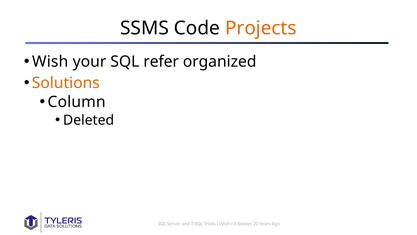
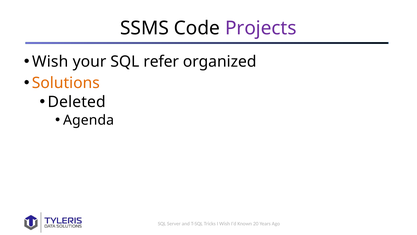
Projects colour: orange -> purple (261, 28)
Column: Column -> Deleted (77, 102)
Deleted: Deleted -> Agenda (89, 120)
